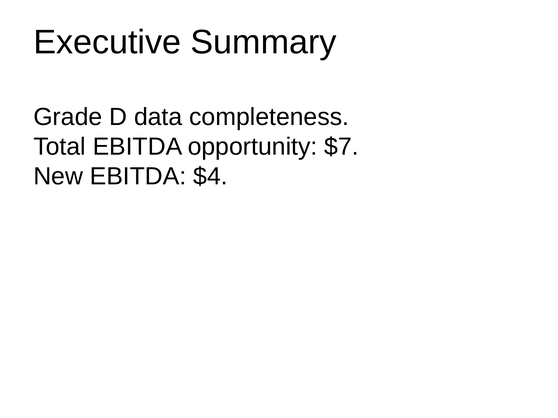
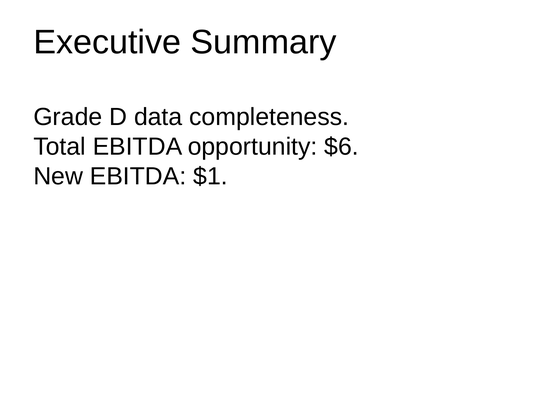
$7: $7 -> $6 (341, 147)
$4: $4 -> $1 (211, 177)
